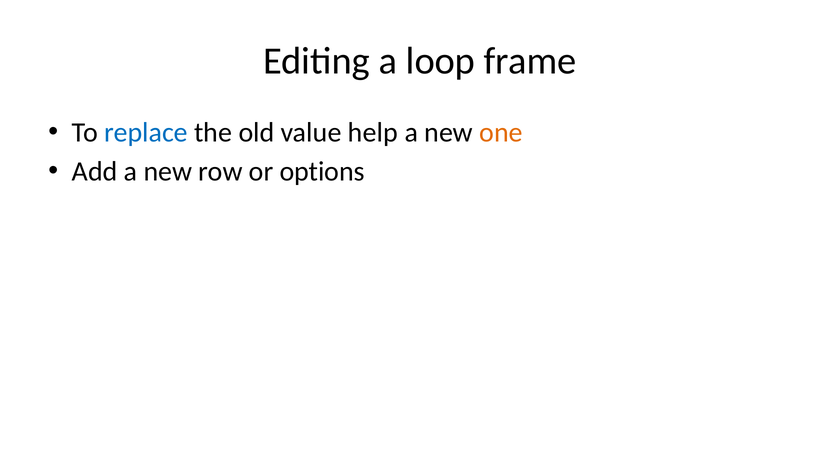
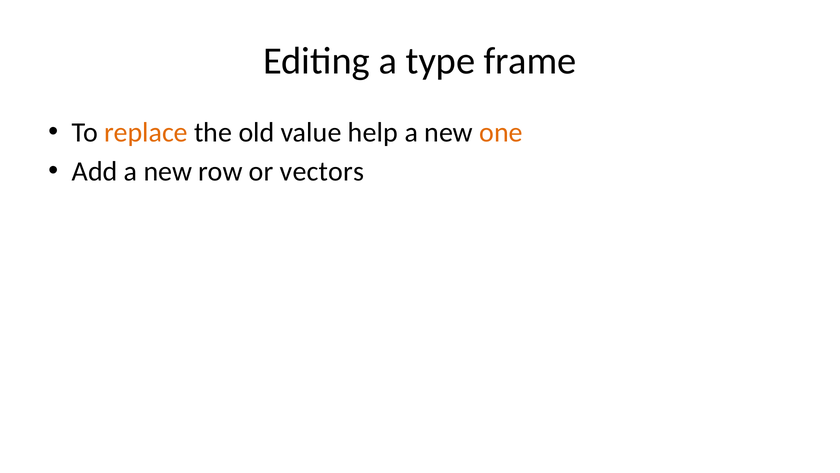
loop: loop -> type (440, 61)
replace colour: blue -> orange (146, 132)
options: options -> vectors (322, 171)
